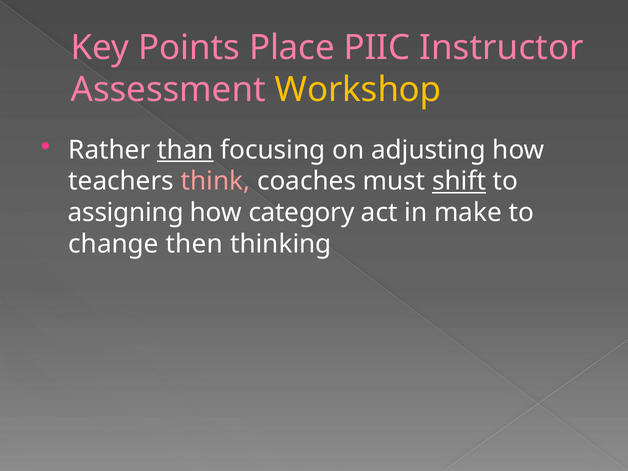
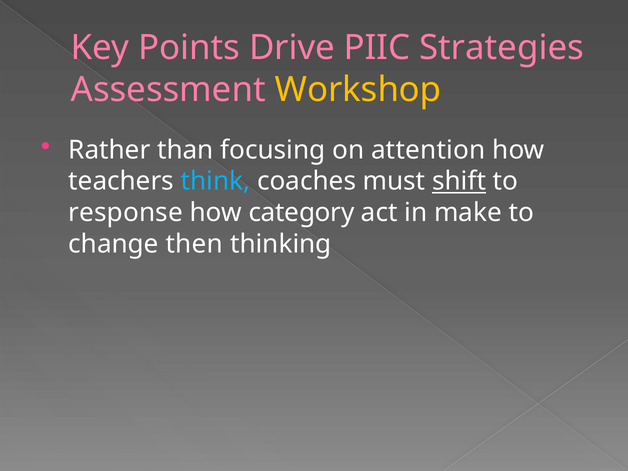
Place: Place -> Drive (292, 48)
Instructor: Instructor -> Strategies (502, 48)
than underline: present -> none (185, 150)
adjusting: adjusting -> attention (428, 150)
think colour: pink -> light blue (216, 181)
assigning: assigning -> response (126, 213)
